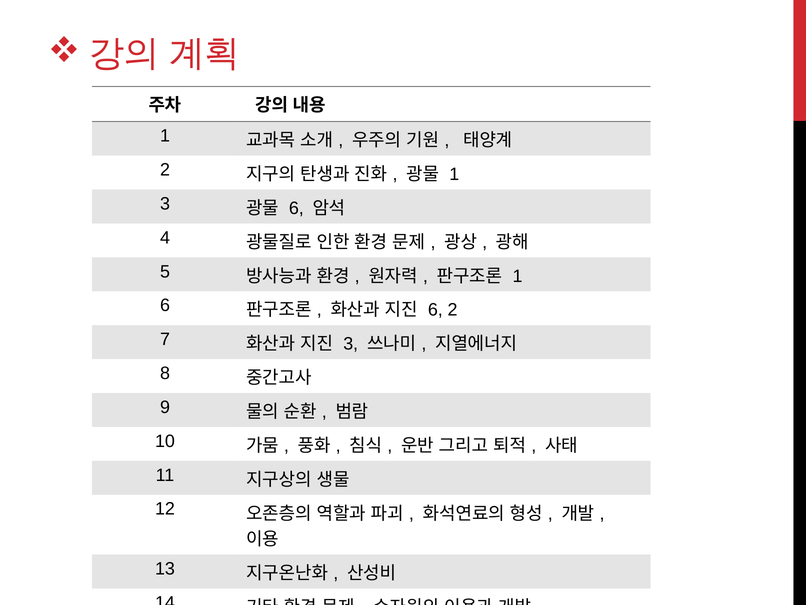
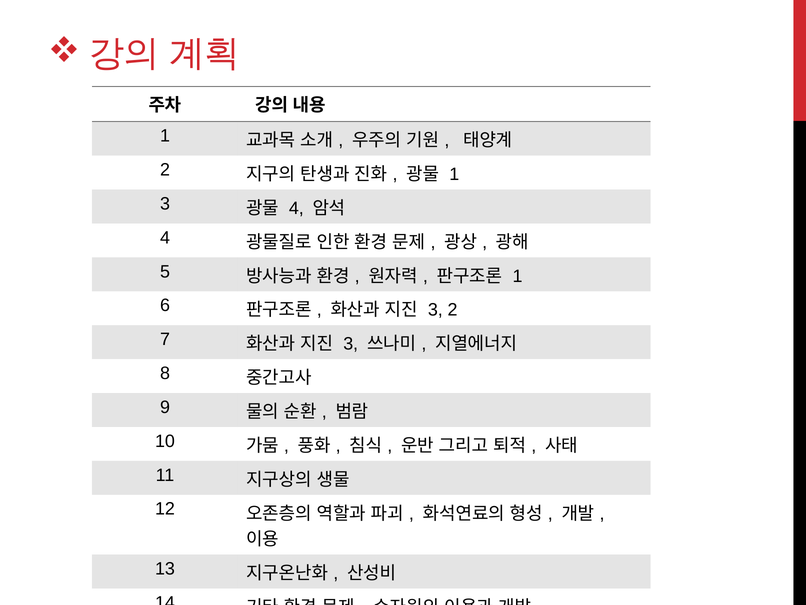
6: 6 -> 4 (296, 208)
6: 6 -> 3 (435, 310)
